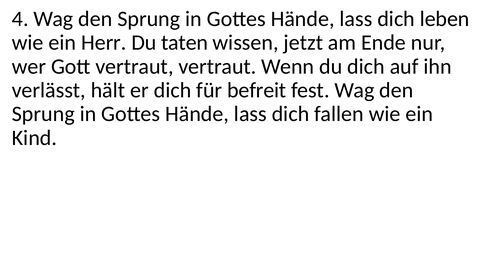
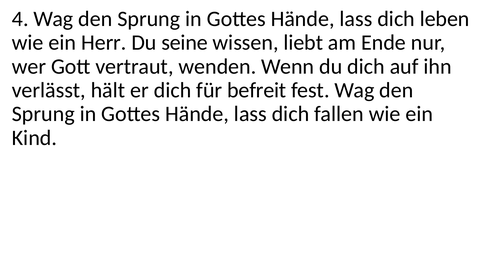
taten: taten -> seine (185, 43)
jetzt: jetzt -> liebt (303, 43)
vertraut vertraut: vertraut -> wenden (217, 67)
